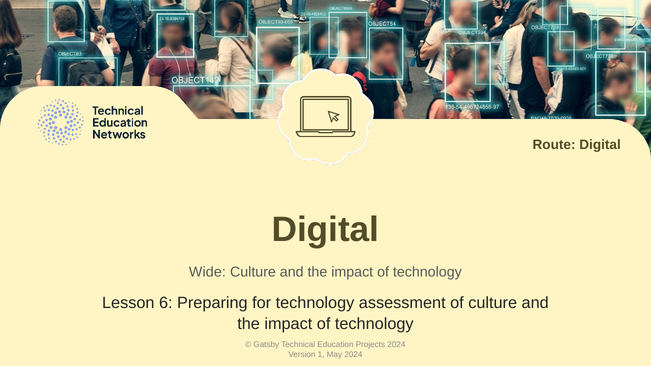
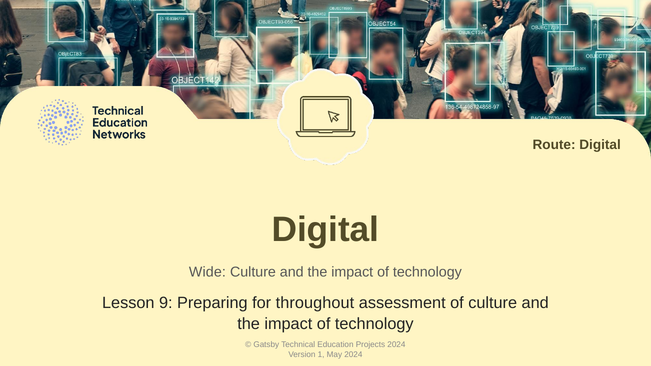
6: 6 -> 9 (166, 303)
for technology: technology -> throughout (315, 303)
